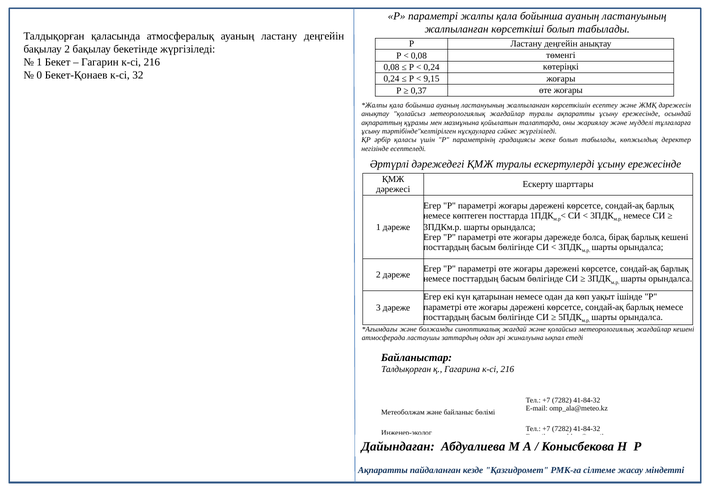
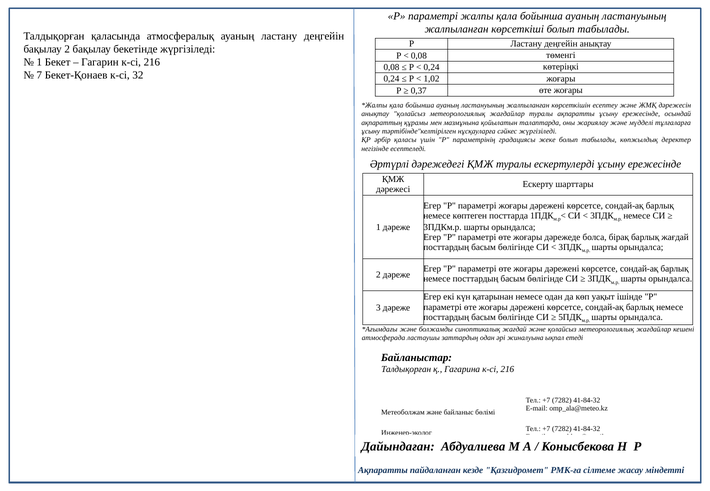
0: 0 -> 7 (39, 75)
9,15: 9,15 -> 1,02 (431, 79)
барлық кешені: кешені -> жағдай (675, 237)
